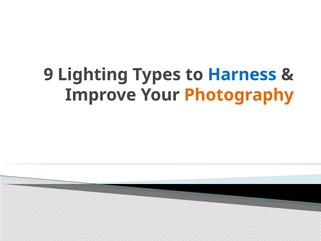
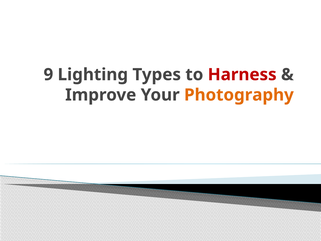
Harness colour: blue -> red (242, 75)
